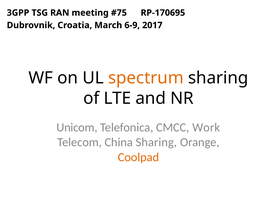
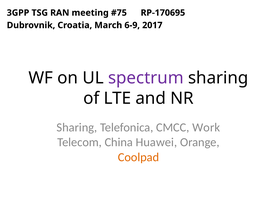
spectrum colour: orange -> purple (146, 78)
Unicom: Unicom -> Sharing (77, 127)
China Sharing: Sharing -> Huawei (156, 142)
